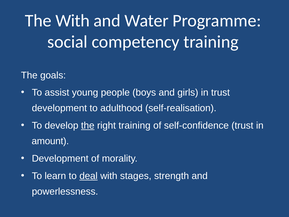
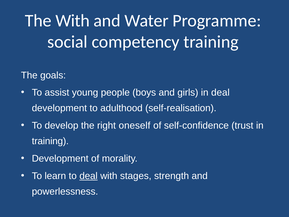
in trust: trust -> deal (220, 92)
the underline: present -> none (88, 125)
right training: training -> oneself (135, 125)
amount: amount -> training (50, 141)
